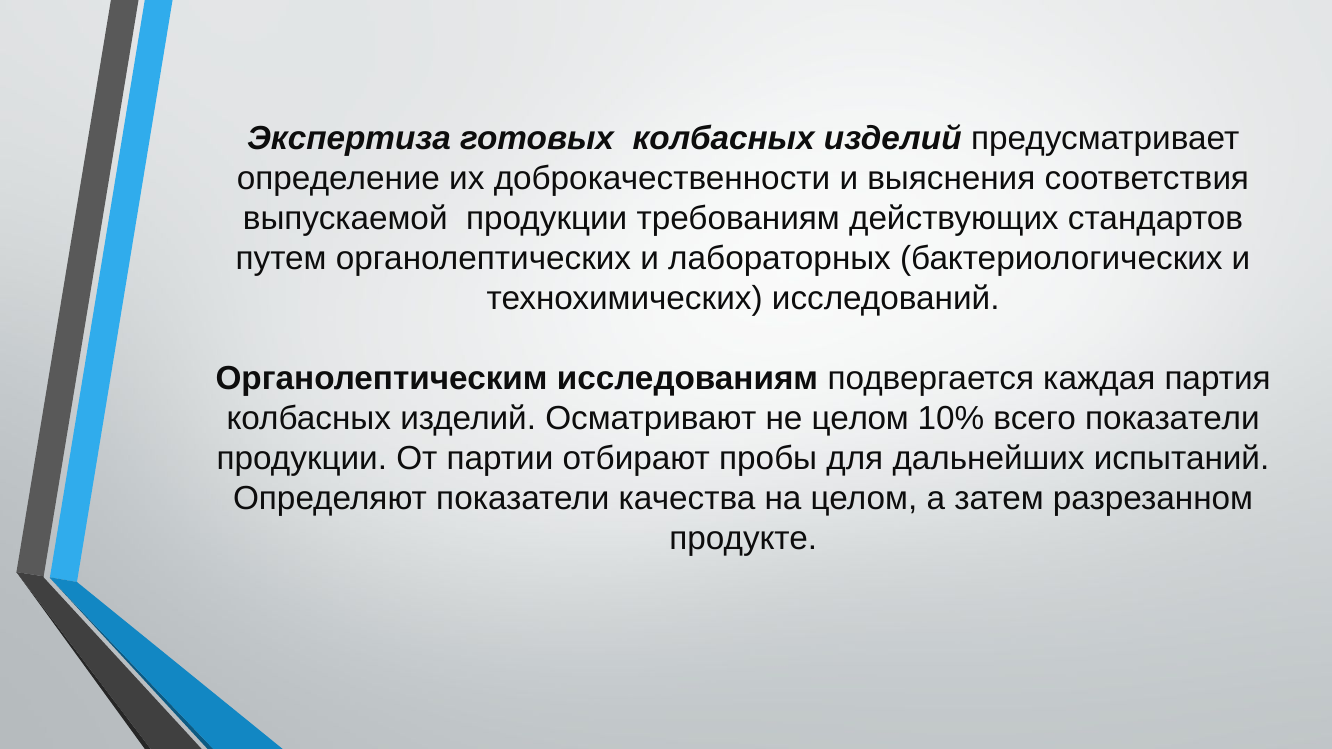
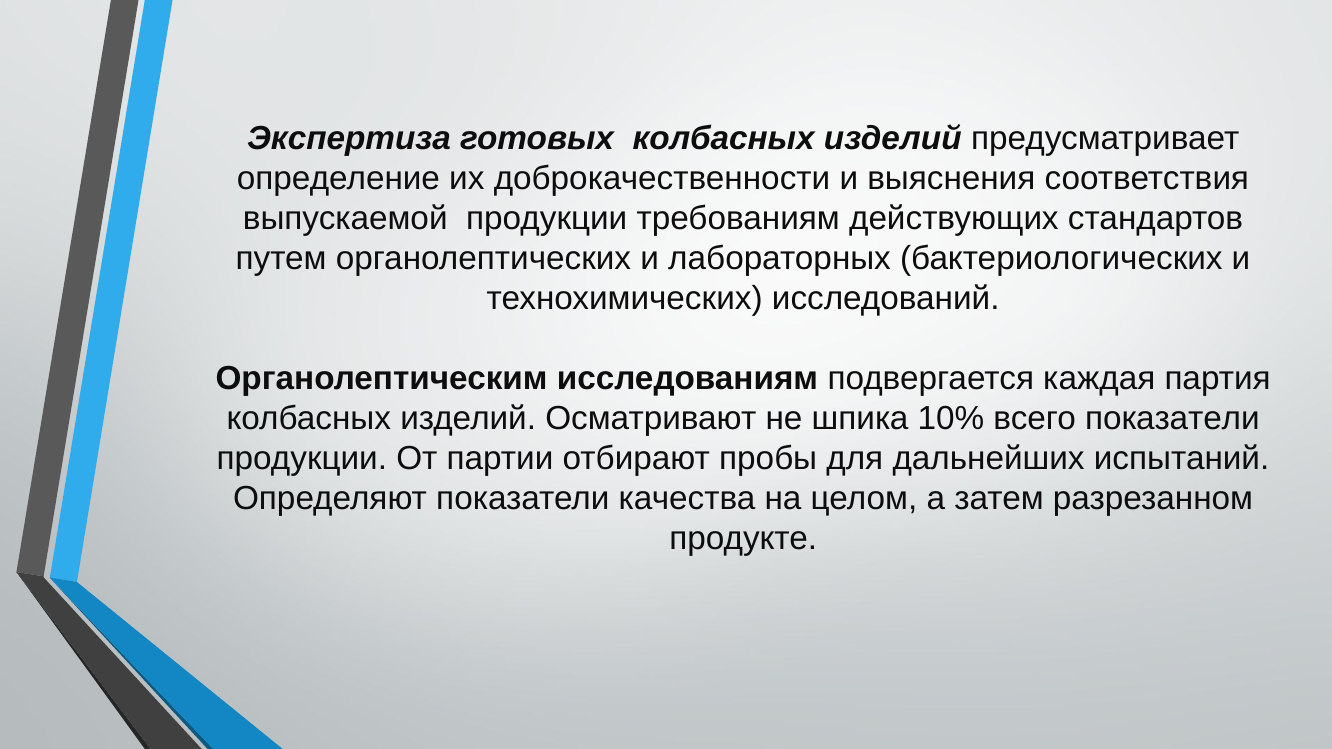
не целом: целом -> шпика (860, 419)
